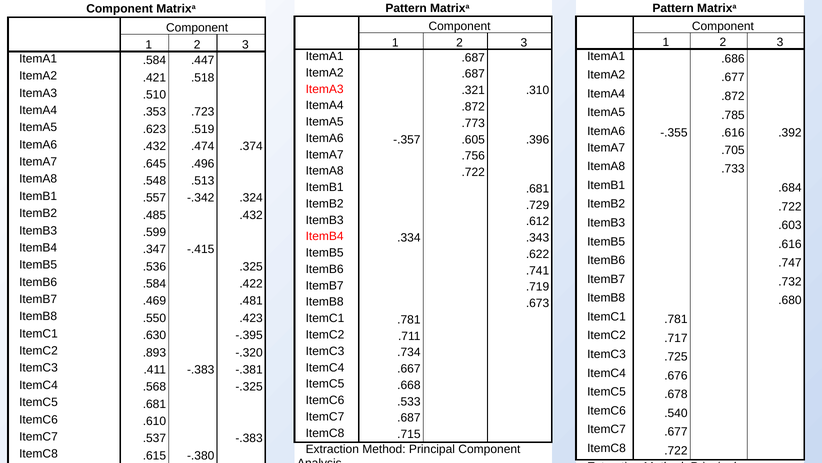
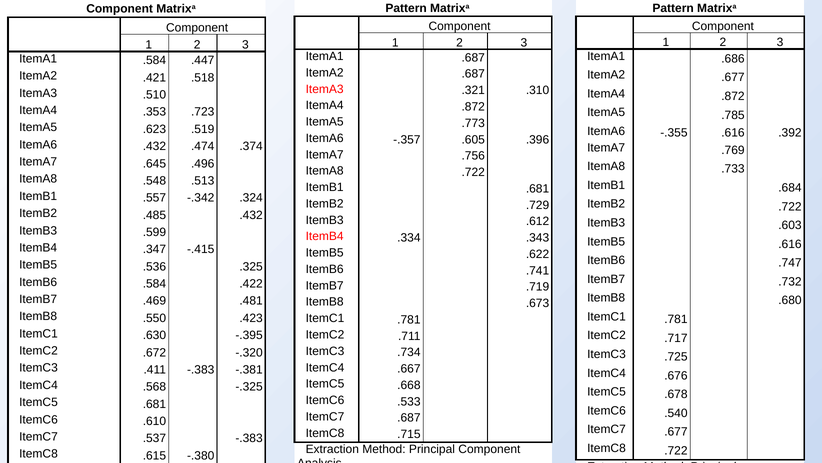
.705: .705 -> .769 (733, 150)
.893: .893 -> .672 (154, 352)
